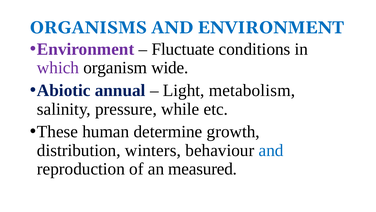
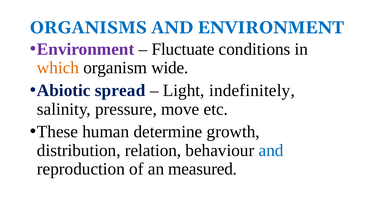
which colour: purple -> orange (58, 68)
annual: annual -> spread (120, 90)
metabolism: metabolism -> indefinitely (252, 90)
while: while -> move (180, 109)
winters: winters -> relation (153, 150)
